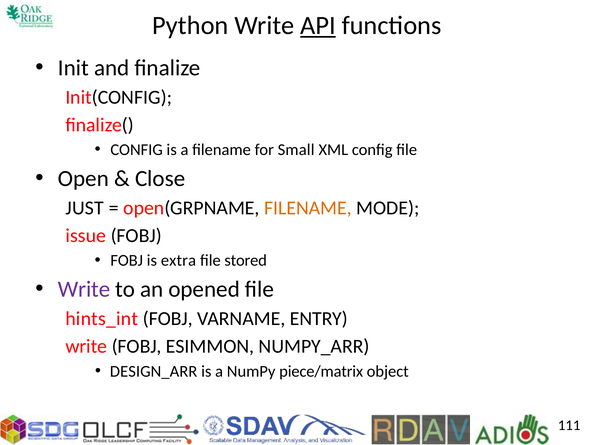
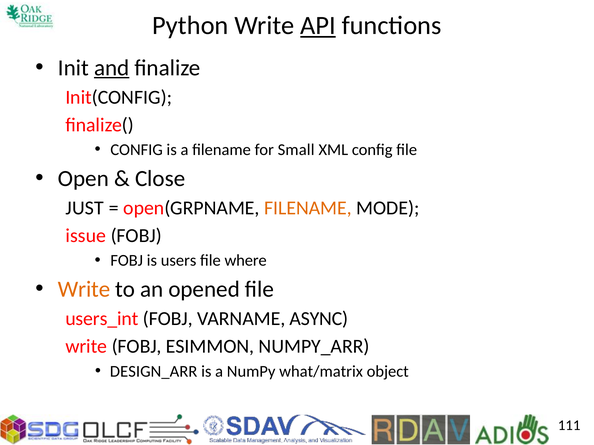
and underline: none -> present (112, 68)
extra: extra -> users (179, 261)
stored: stored -> where (246, 261)
Write colour: purple -> orange (84, 290)
hints_int: hints_int -> users_int (102, 319)
ENTRY: ENTRY -> ASYNC (319, 319)
piece/matrix: piece/matrix -> what/matrix (321, 372)
